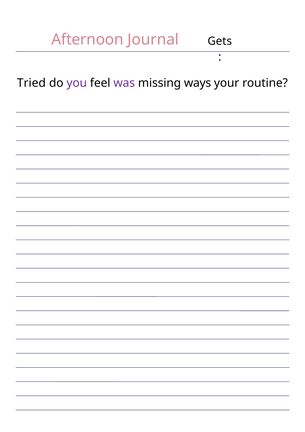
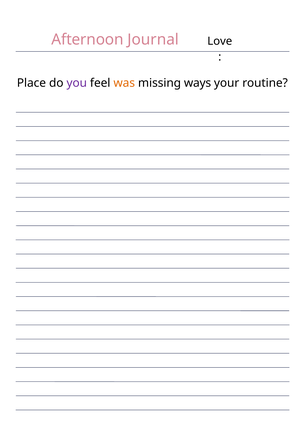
Gets: Gets -> Love (220, 41)
Tried: Tried -> Place (31, 83)
was colour: purple -> orange (124, 83)
